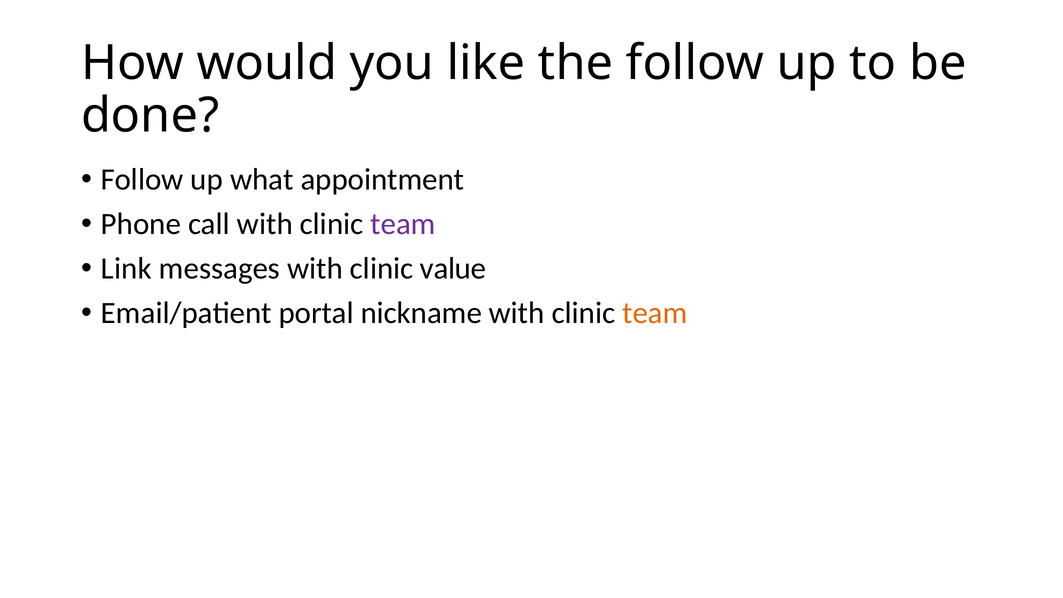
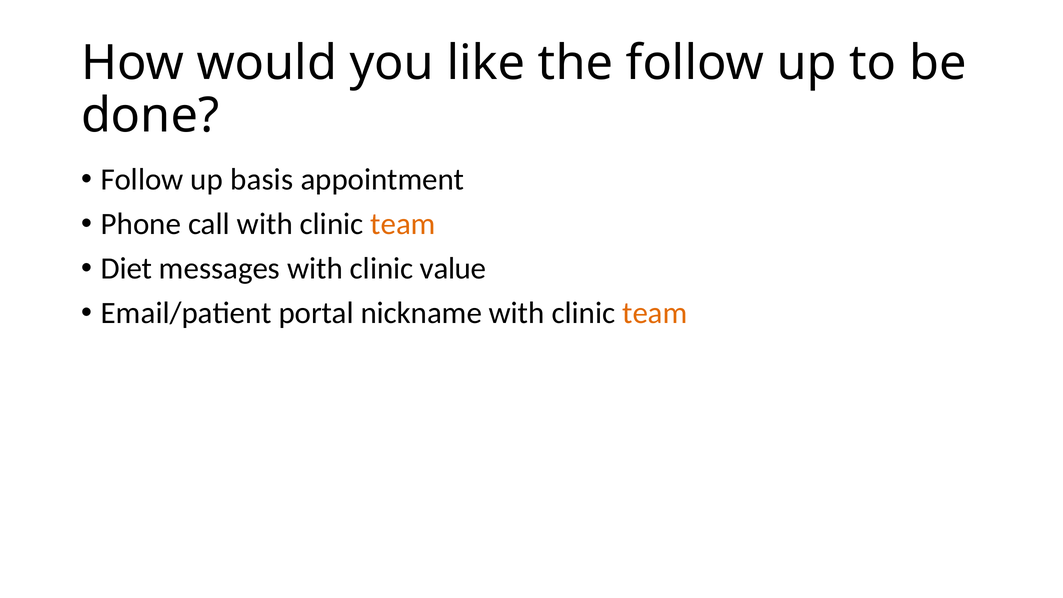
what: what -> basis (262, 180)
team colour: purple -> orange (403, 224)
Link: Link -> Diet (127, 269)
